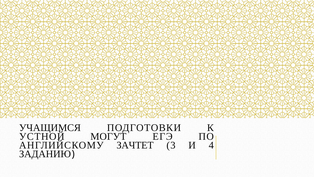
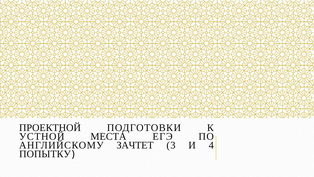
УЧАЩИМСЯ: УЧАЩИМСЯ -> ПРОЕКТНОЙ (50, 127)
МОГУТ: МОГУТ -> МЕСТА (108, 136)
ЗАДАНИЮ: ЗАДАНИЮ -> ПОПЫТКУ (45, 154)
